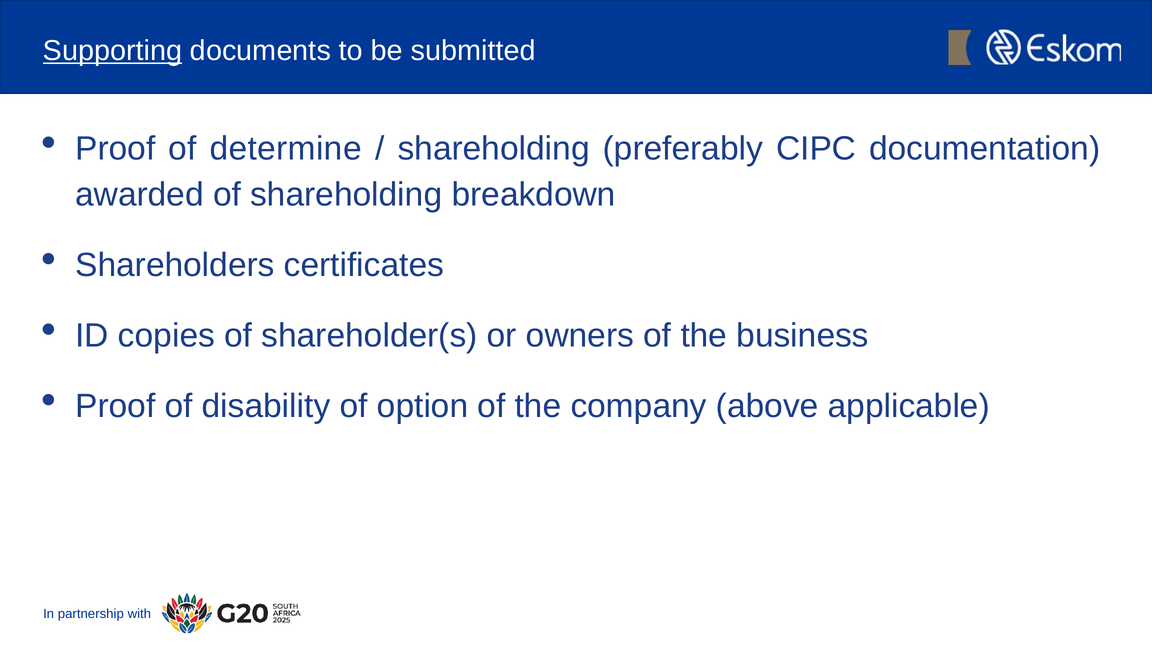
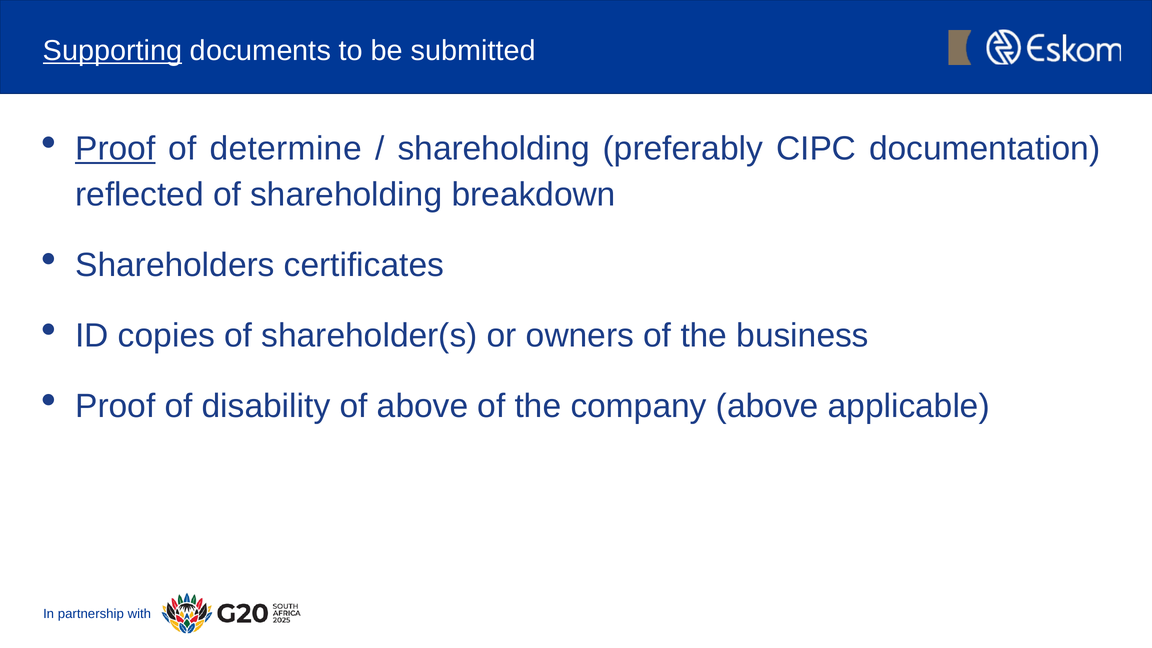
Proof underline: none -> present (115, 148)
awarded: awarded -> reflected (139, 195)
of option: option -> above (423, 406)
